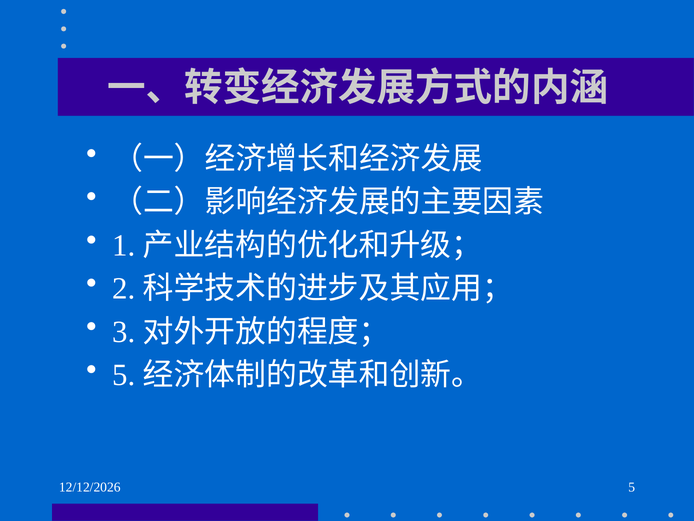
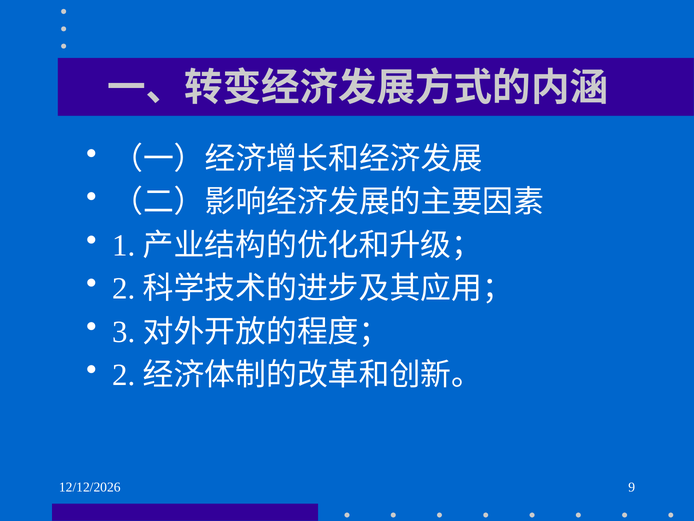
5: 5 -> 2 (124, 375)
5: 5 -> 9 (632, 487)
